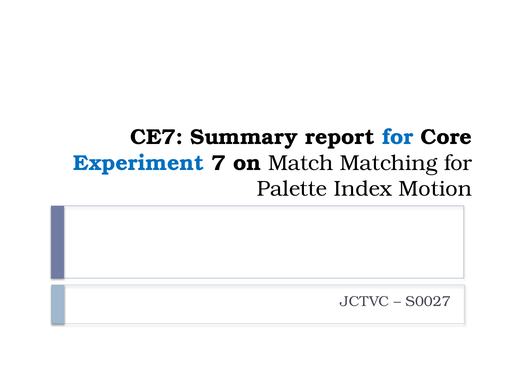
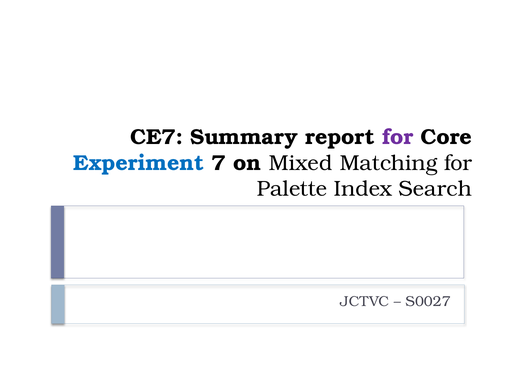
for colour: blue -> purple (398, 137)
Match: Match -> Mixed (301, 163)
Motion: Motion -> Search (435, 189)
